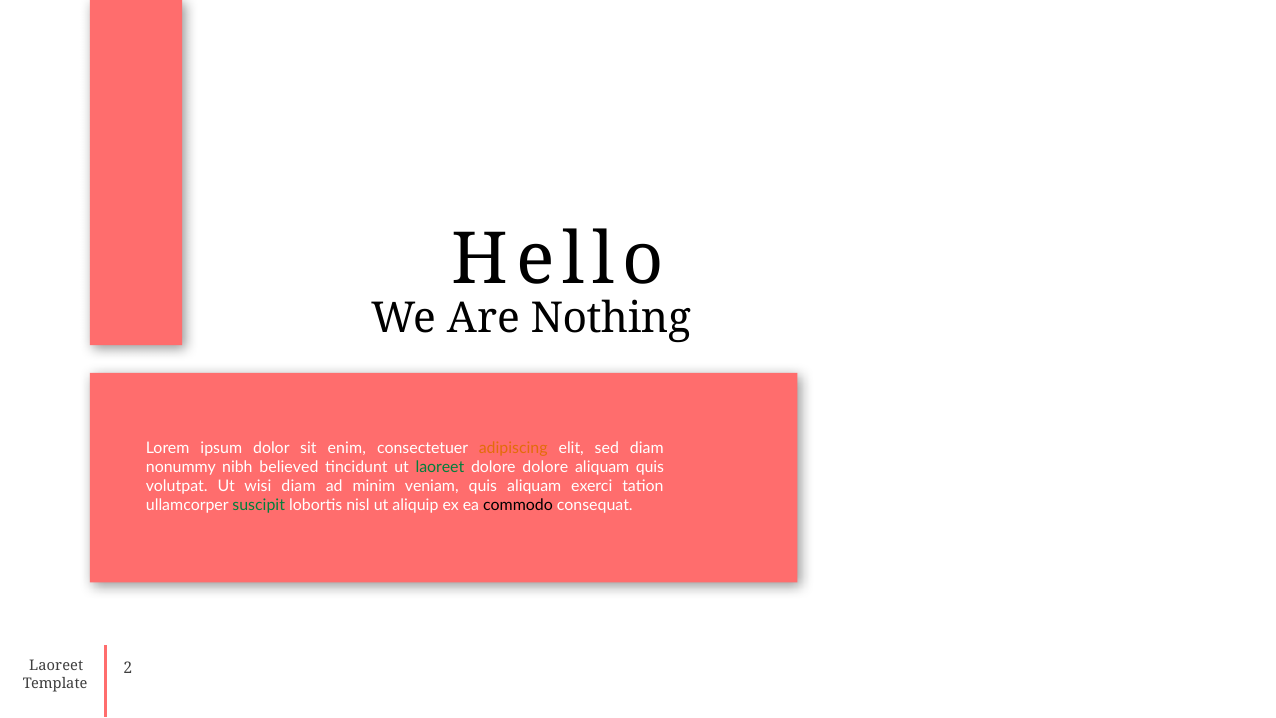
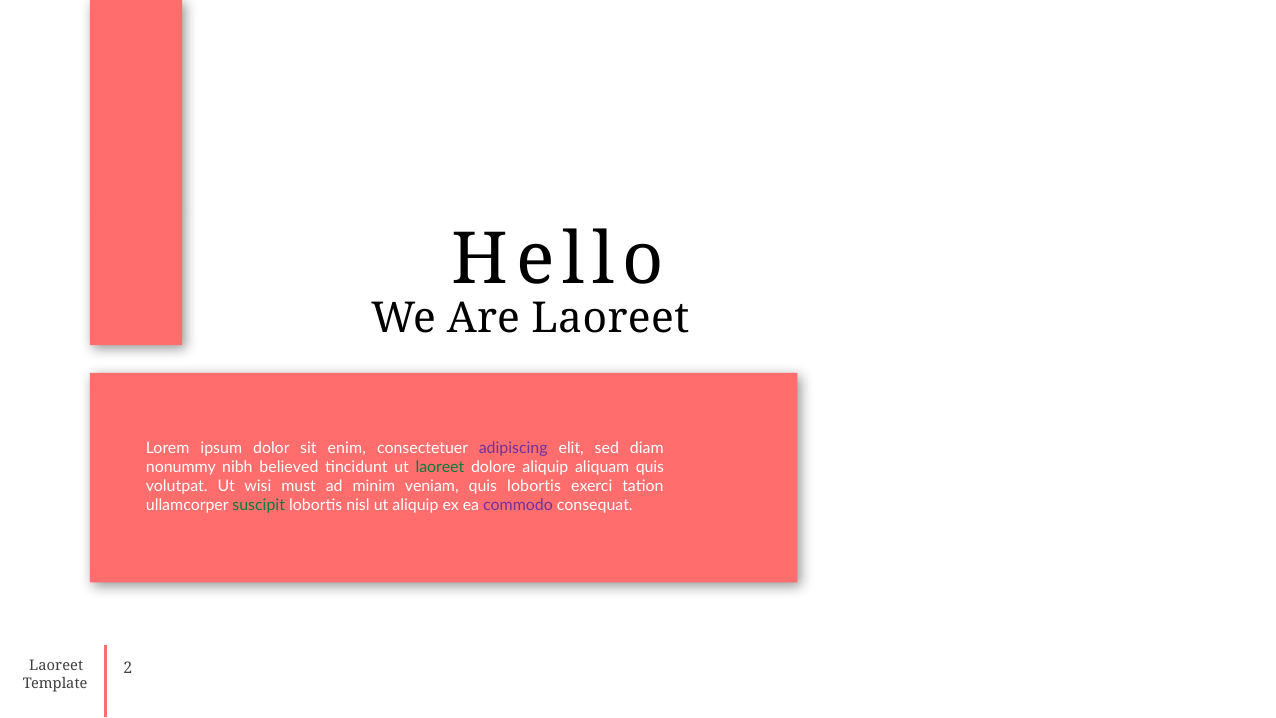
Are Nothing: Nothing -> Laoreet (610, 319)
adipiscing colour: orange -> purple (513, 448)
dolore dolore: dolore -> aliquip (545, 467)
wisi diam: diam -> must (299, 486)
quis aliquam: aliquam -> lobortis (534, 486)
commodo colour: black -> purple (518, 506)
